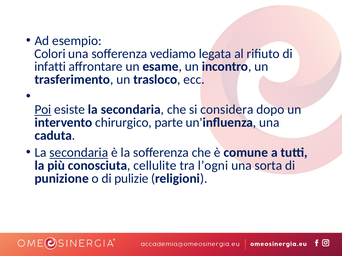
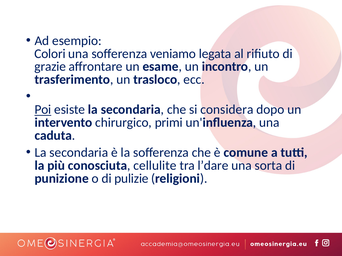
vediamo: vediamo -> veniamo (173, 54)
infatti: infatti -> grazie (50, 67)
parte: parte -> primi (169, 123)
secondaria underline: present -> none (79, 153)
l’ogni: l’ogni -> l’dare (213, 166)
